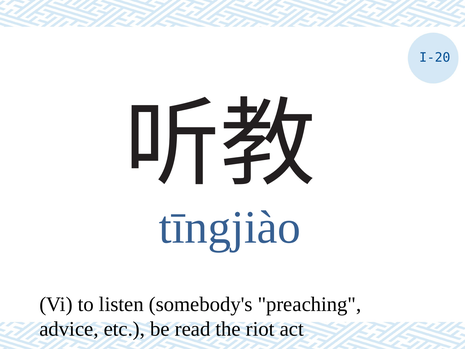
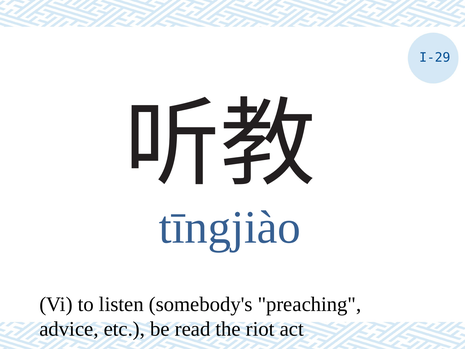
I-20: I-20 -> I-29 (435, 57)
